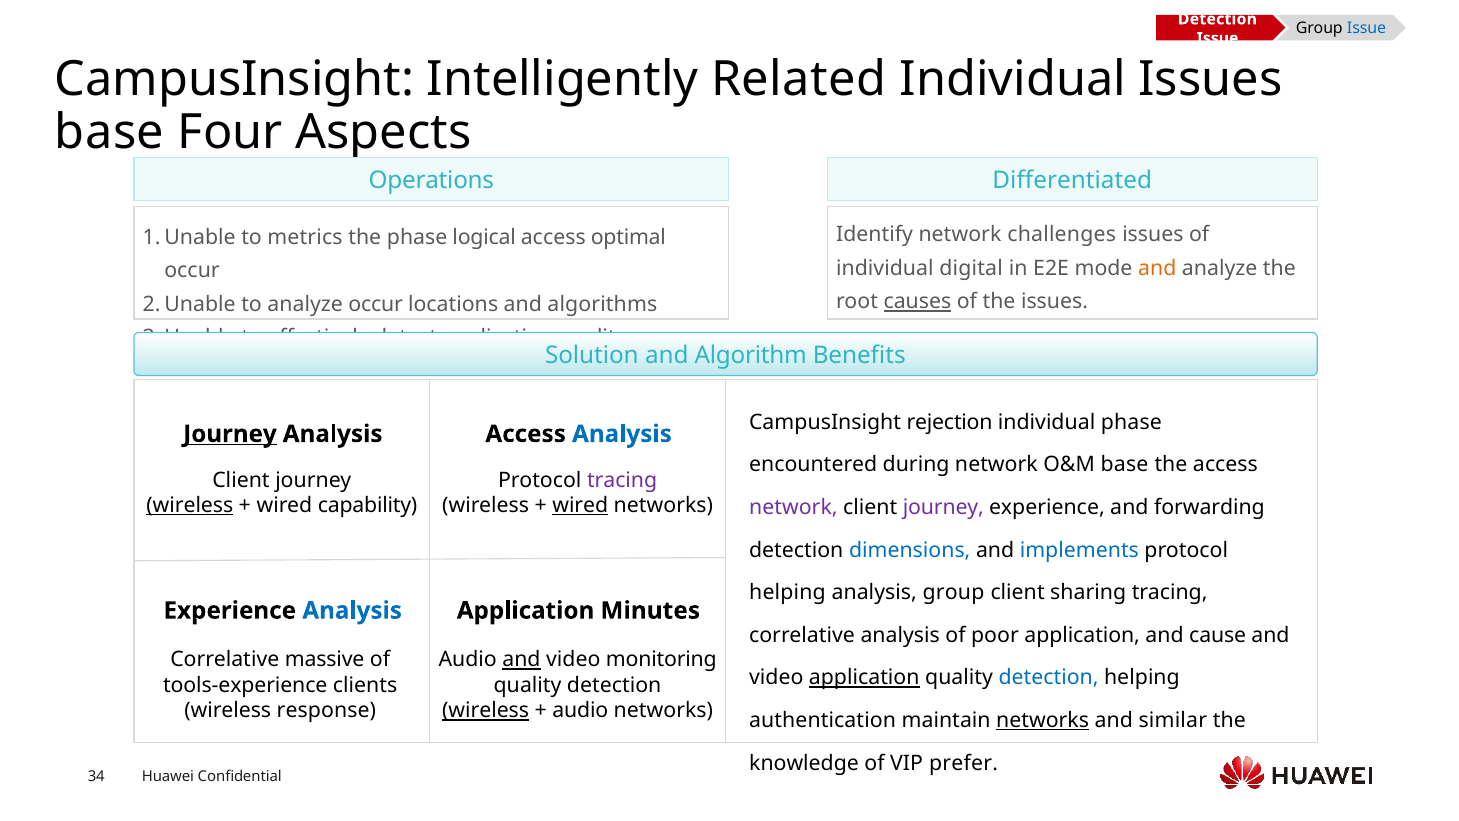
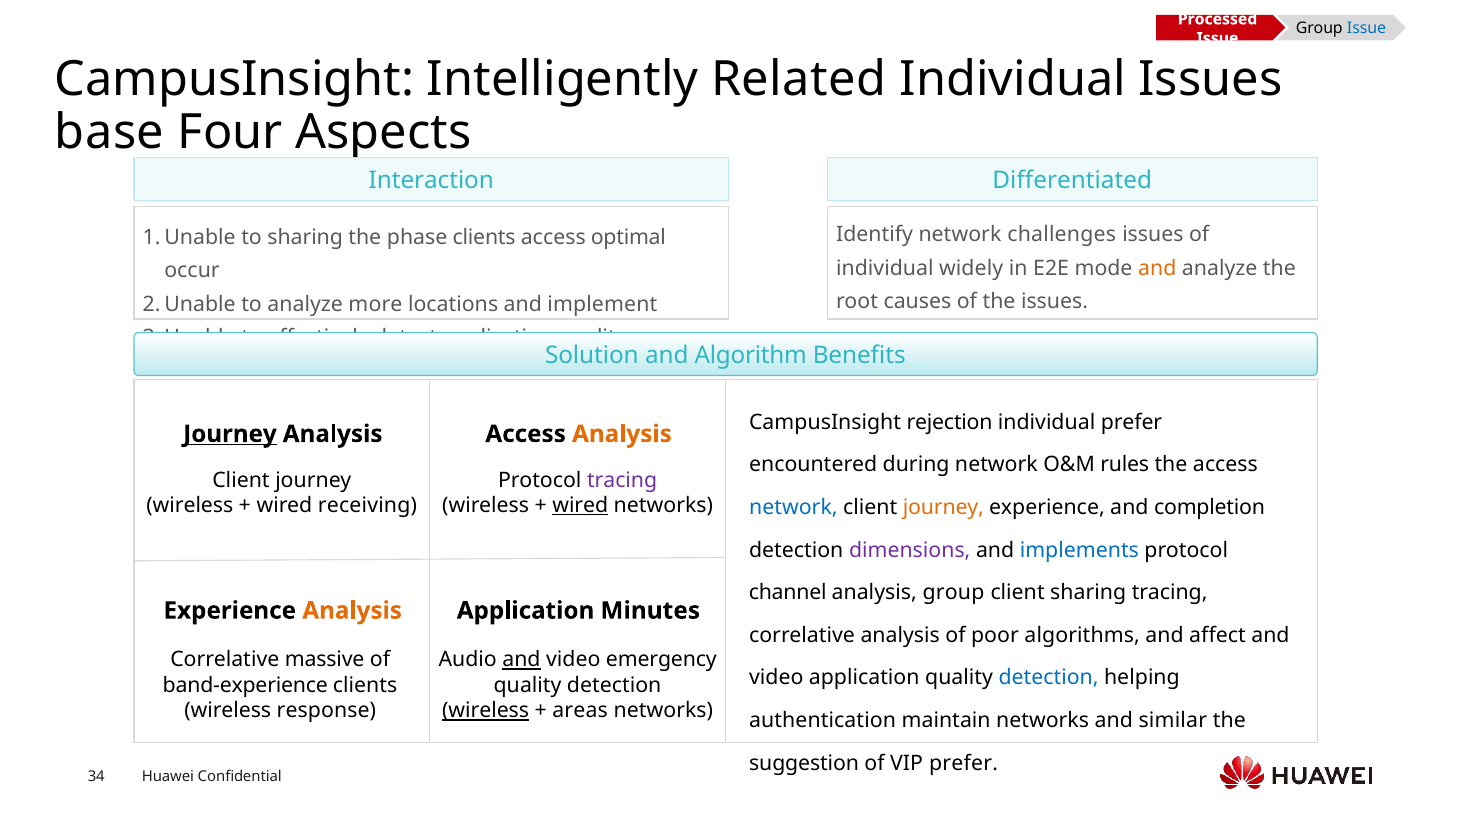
Detection: Detection -> Processed (1218, 19)
Operations: Operations -> Interaction (431, 180)
to metrics: metrics -> sharing (305, 237)
phase logical: logical -> clients (484, 237)
digital: digital -> widely (971, 268)
causes underline: present -> none (917, 302)
analyze occur: occur -> more (375, 304)
algorithms: algorithms -> implement (602, 304)
individual phase: phase -> prefer (1132, 422)
Analysis colour: blue -> orange (622, 434)
O&M base: base -> rules (1125, 465)
wireless underline: present -> none (190, 505)
capability: capability -> receiving (367, 505)
network colour: purple -> blue (793, 507)
journey colour: purple -> orange (943, 507)
forwarding: forwarding -> completion (1210, 507)
dimensions colour: blue -> purple (910, 550)
helping: helping -> channel (788, 592)
Analysis colour: blue -> orange (352, 610)
poor application: application -> algorithms (1082, 635)
cause: cause -> affect (1218, 635)
monitoring: monitoring -> emergency (661, 660)
application underline: present -> none (864, 678)
tools-experience: tools-experience -> band-experience (245, 685)
audio: audio -> areas (580, 711)
networks underline: present -> none (1043, 720)
knowledge: knowledge -> suggestion (804, 763)
